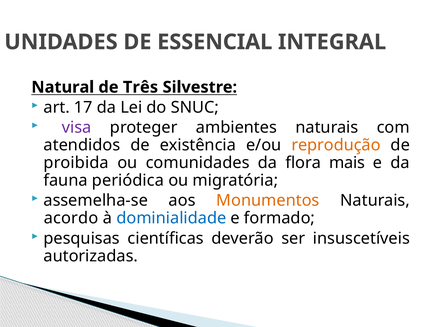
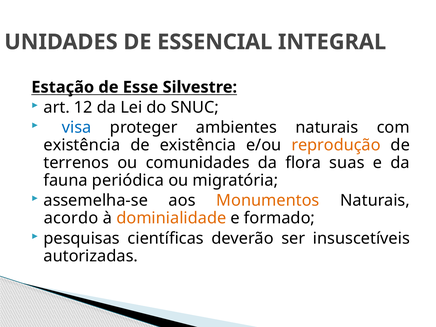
Natural: Natural -> Estação (63, 87)
Três: Três -> Esse (141, 87)
17: 17 -> 12 (83, 107)
visa colour: purple -> blue (77, 127)
atendidos: atendidos -> existência (82, 145)
proibida: proibida -> terrenos (76, 163)
mais: mais -> suas (347, 163)
dominialidade colour: blue -> orange (171, 218)
